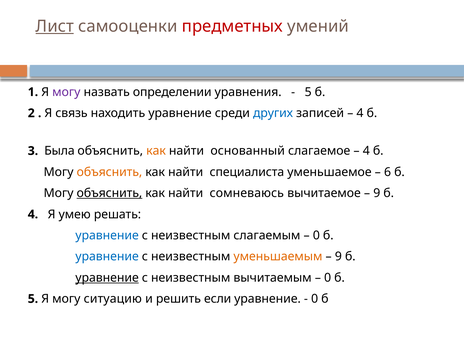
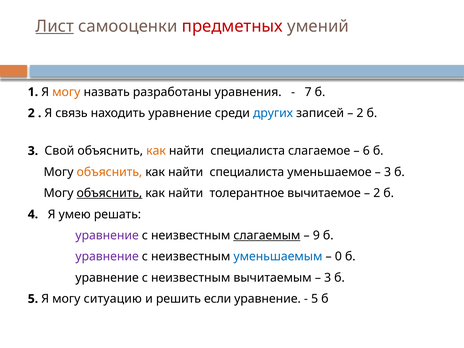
могу colour: purple -> orange (66, 92)
определении: определении -> разработаны (172, 92)
5: 5 -> 7 (308, 92)
4: 4 -> 2 (360, 113)
Была: Была -> Свой (59, 151)
основанный: основанный -> специалиста (248, 151)
4: 4 -> 6 (366, 151)
6: 6 -> 3 (388, 172)
сомневаюсь: сомневаюсь -> толерантное (247, 193)
9: 9 -> 2 (377, 193)
уравнение colour: blue -> purple (107, 235)
слагаемым underline: none -> present (267, 235)
0: 0 -> 9 (316, 235)
уравнение colour: blue -> purple (107, 257)
уменьшаемым colour: orange -> blue (278, 257)
9: 9 -> 0 (338, 257)
уравнение underline: present -> none (107, 278)
0: 0 -> 3 (328, 278)
0: 0 -> 5 (315, 299)
